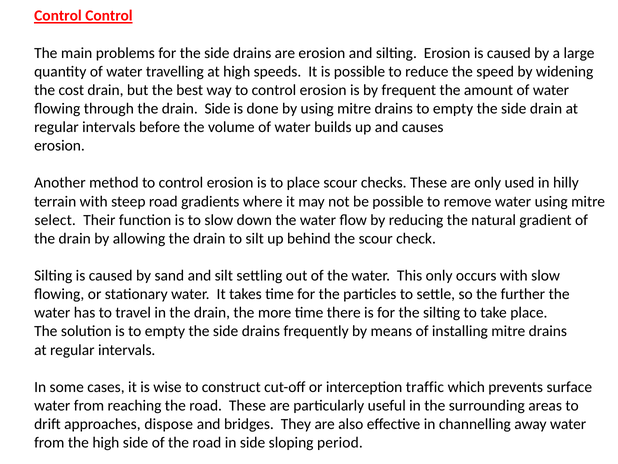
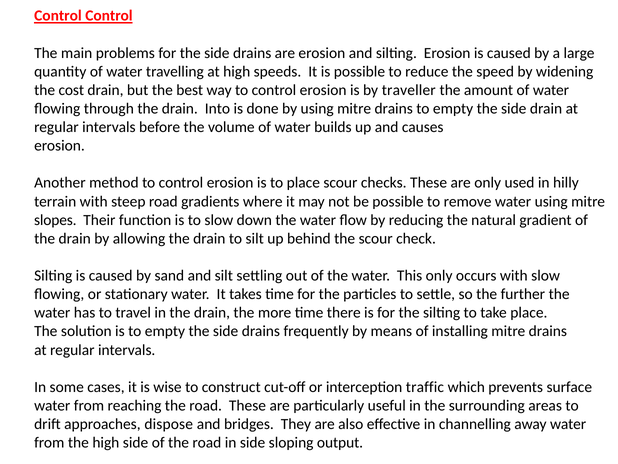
frequent: frequent -> traveller (409, 90)
drain Side: Side -> Into (217, 109)
select: select -> slopes (55, 220)
period: period -> output (340, 442)
